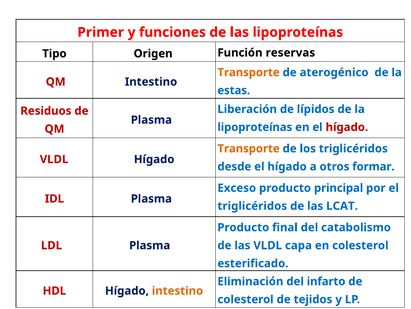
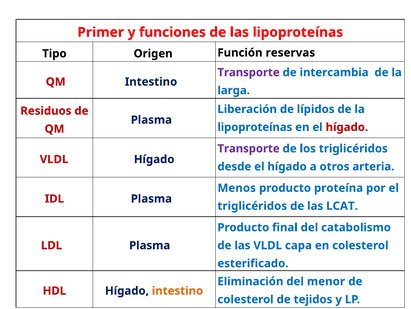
Transporte colour: orange -> purple (249, 72)
aterogénico: aterogénico -> intercambia (334, 72)
estas: estas -> larga (234, 90)
Transporte colour: orange -> purple (249, 148)
formar: formar -> arteria (373, 166)
Exceso: Exceso -> Menos (237, 188)
principal: principal -> proteína (339, 188)
infarto: infarto -> menor (326, 281)
